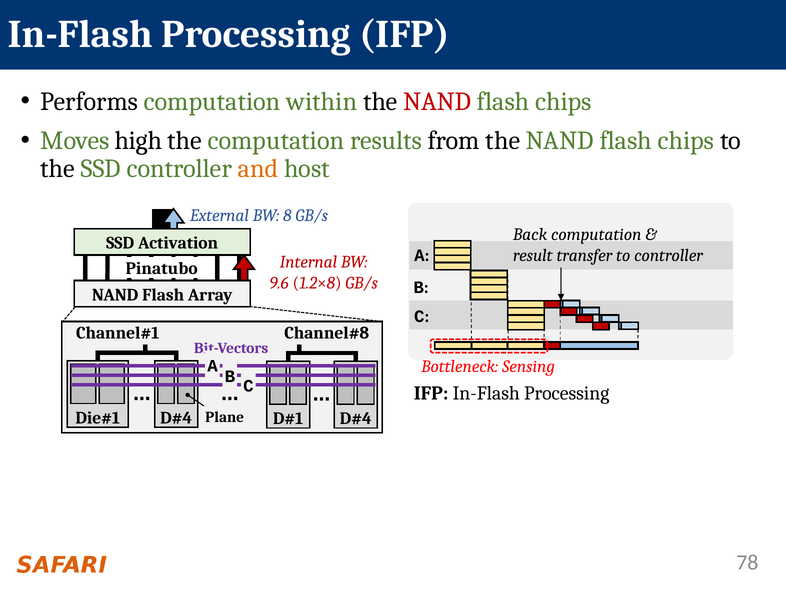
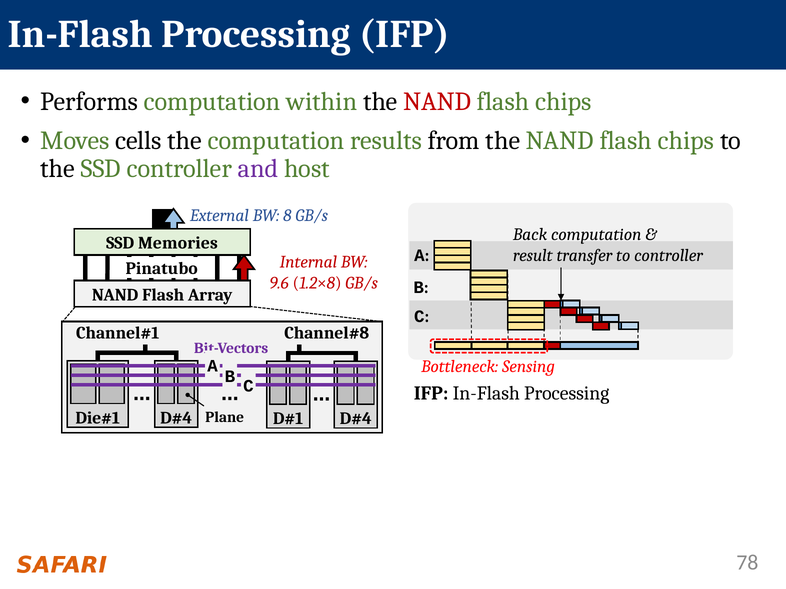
high: high -> cells (138, 141)
and colour: orange -> purple (258, 169)
Activation: Activation -> Memories (178, 243)
